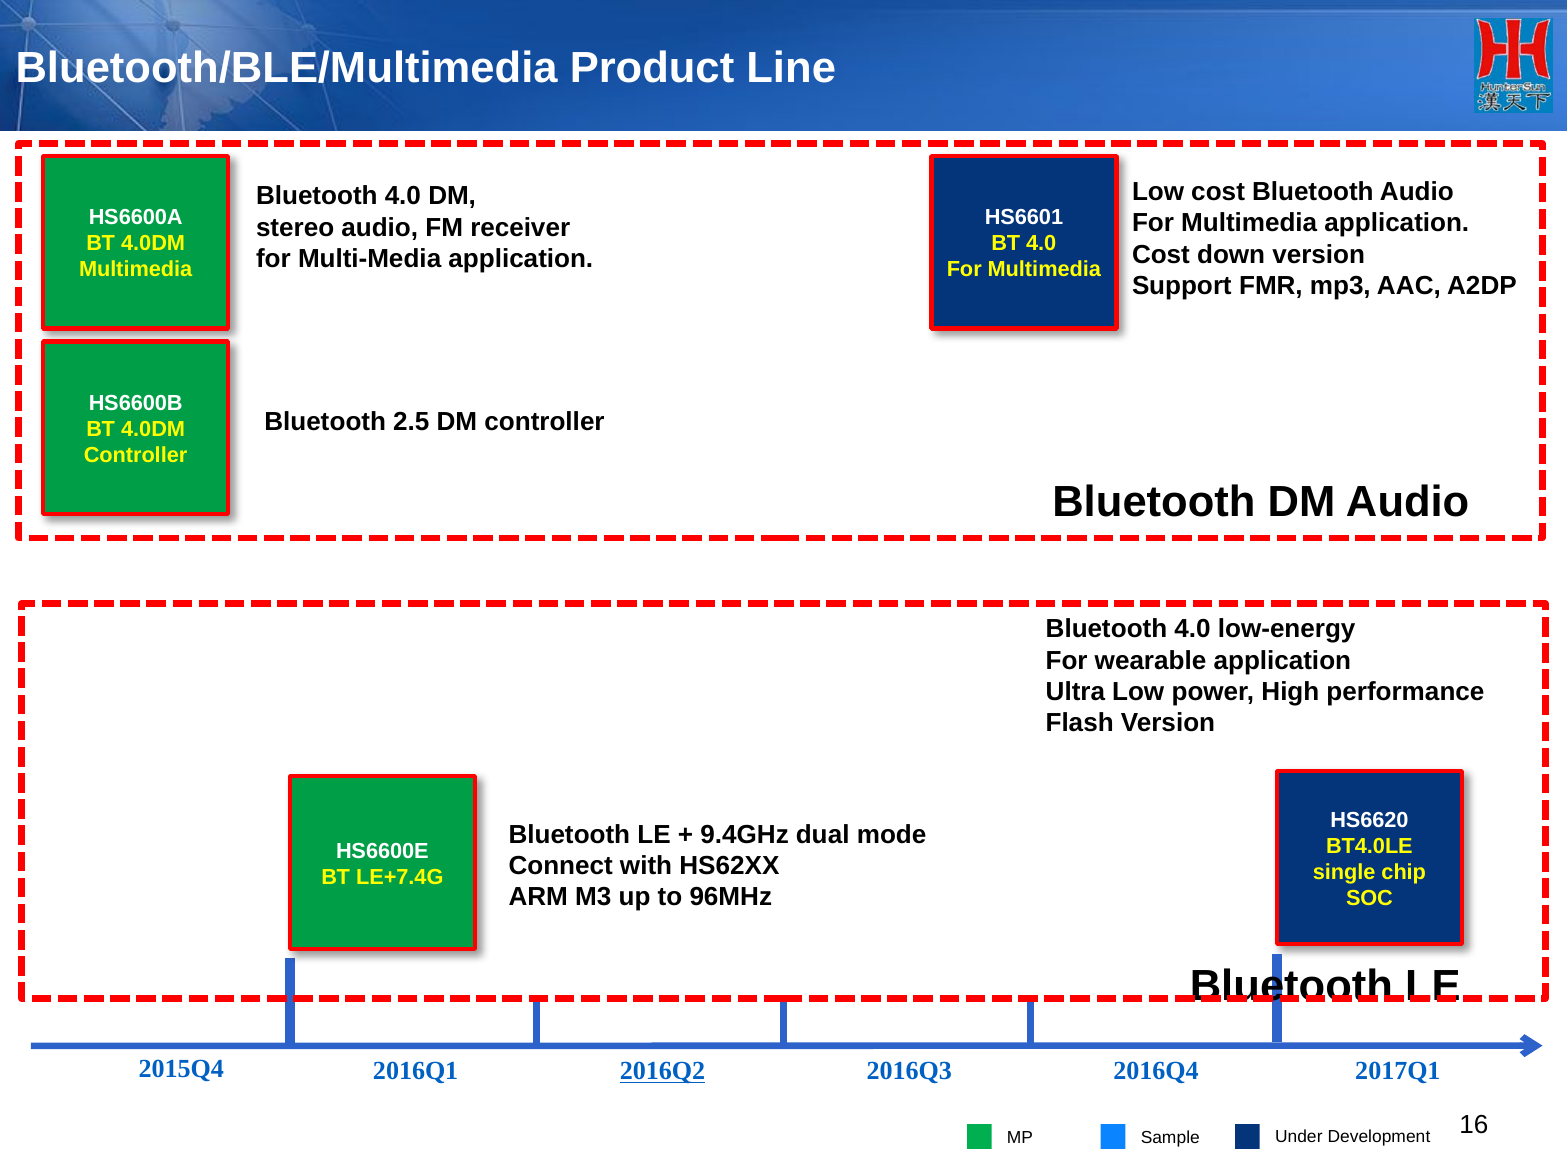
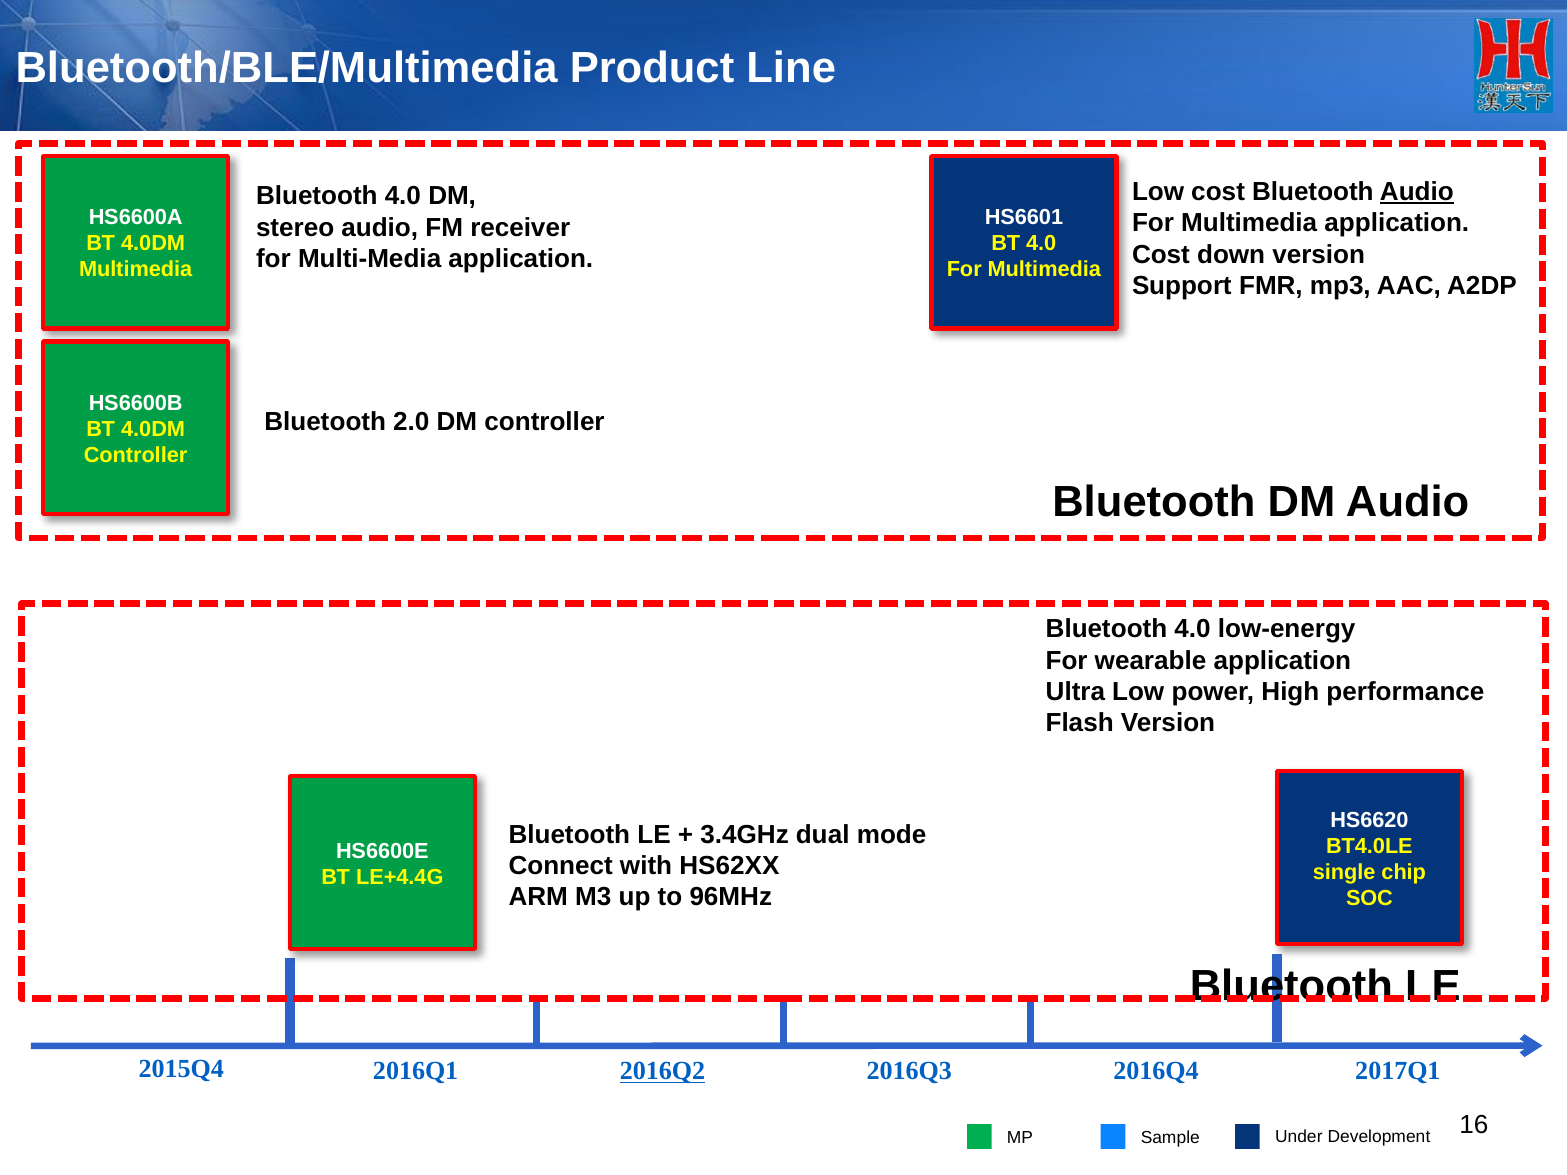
Audio underline: none -> present (1417, 192)
2.5: 2.5 -> 2.0 (411, 422)
9.4GHz: 9.4GHz -> 3.4GHz (745, 835)
LE+7.4G: LE+7.4G -> LE+4.4G (400, 877)
